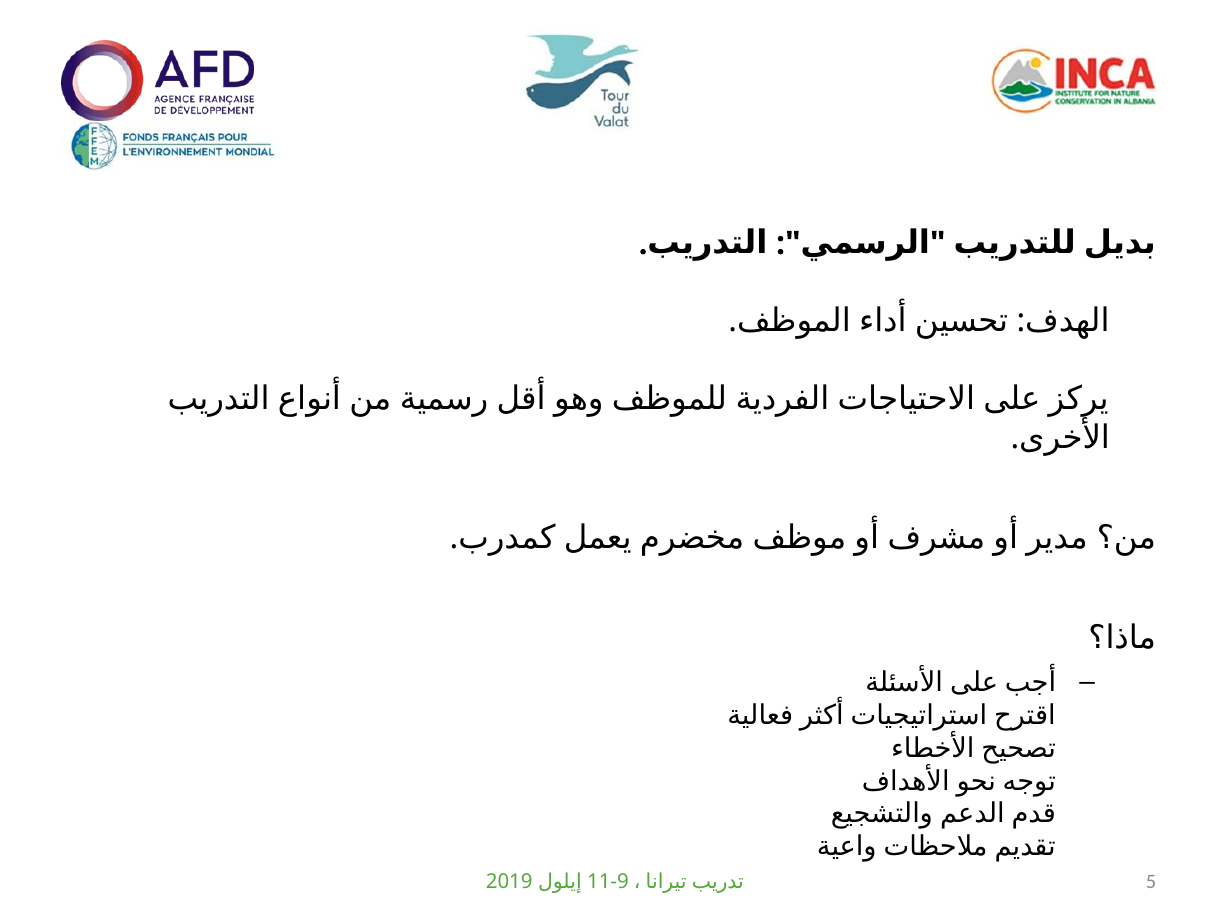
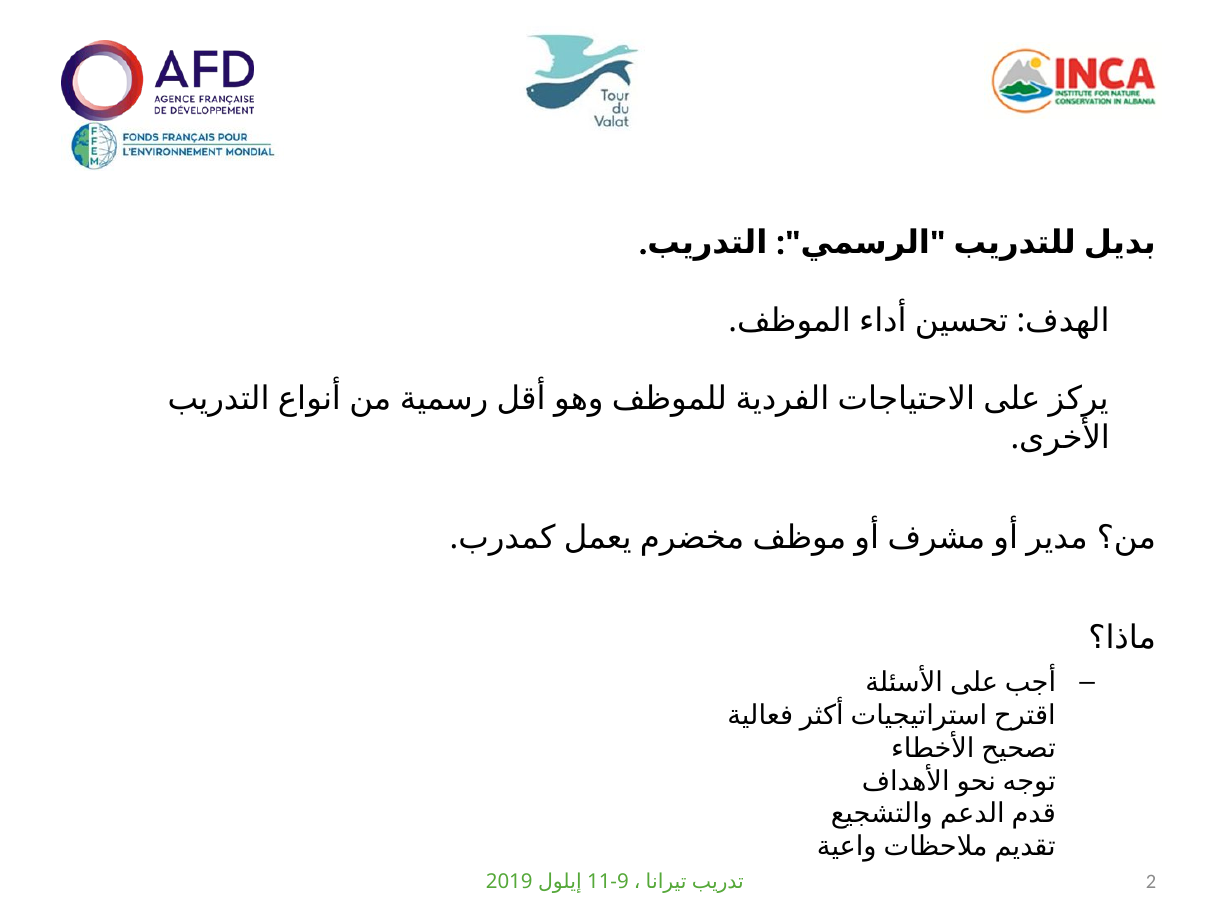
5: 5 -> 2 (1151, 881)
